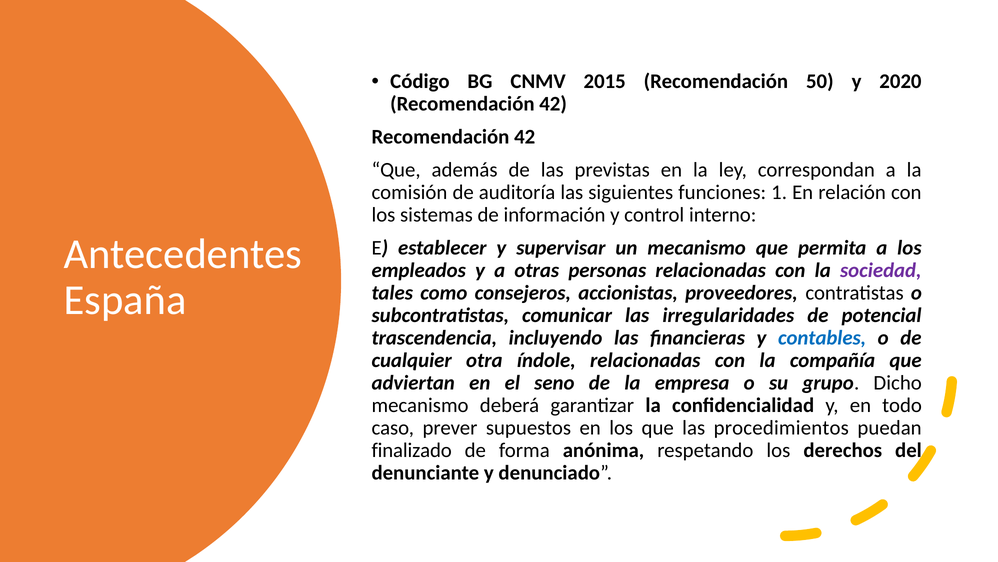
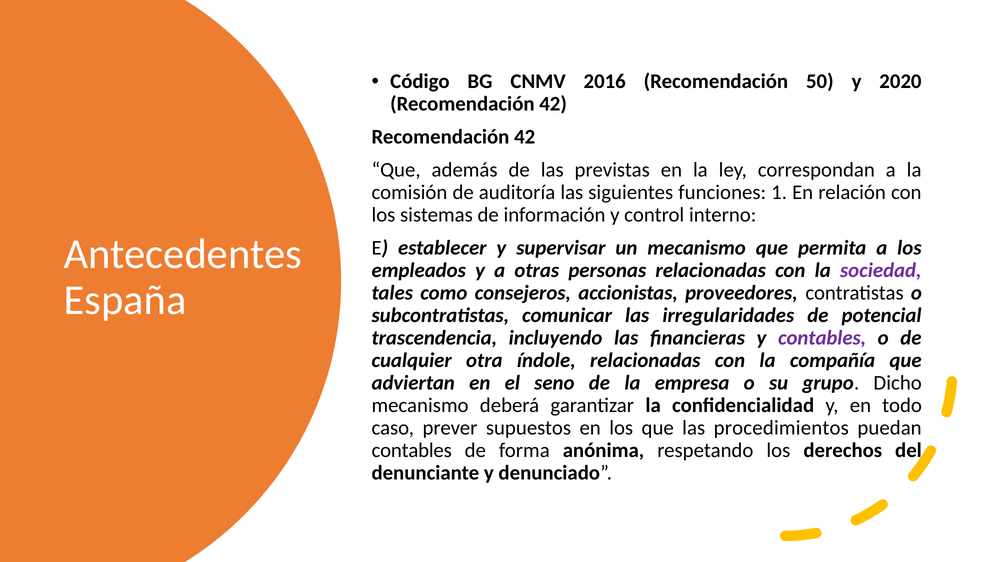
2015: 2015 -> 2016 (605, 81)
contables colour: blue -> purple (822, 337)
finalizado: finalizado -> contables (412, 450)
